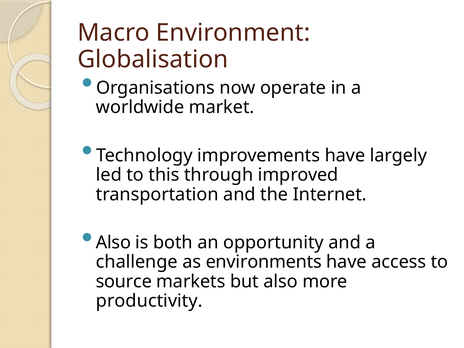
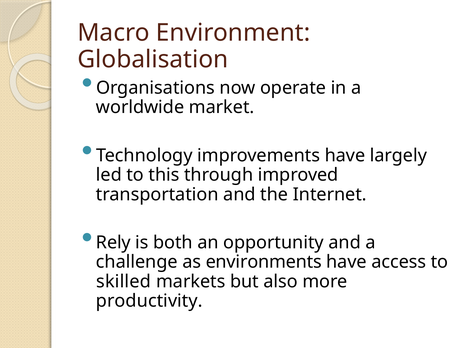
Also: Also -> Rely (113, 243)
source: source -> skilled (124, 282)
